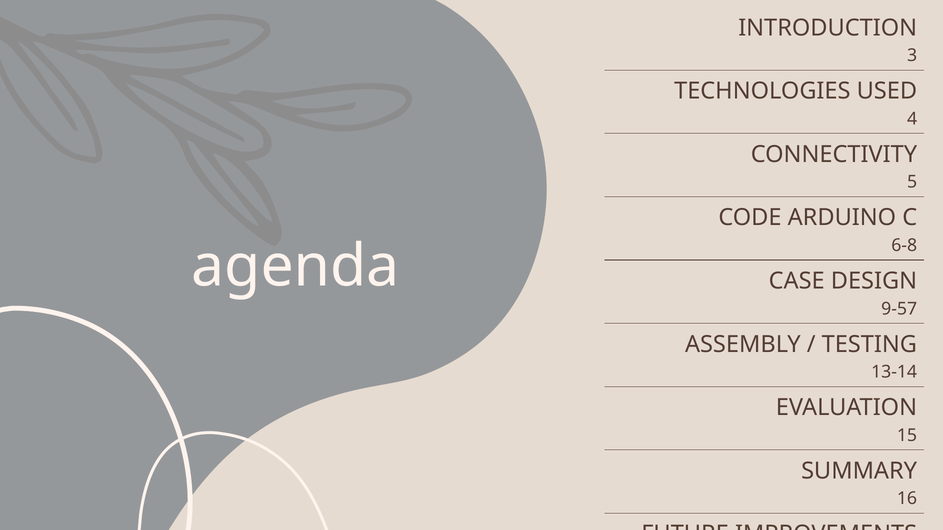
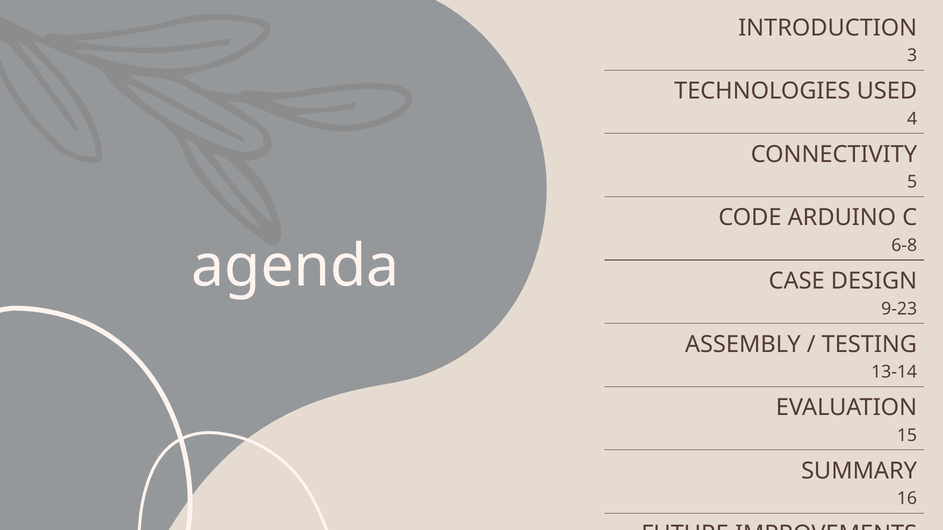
9-57: 9-57 -> 9-23 (899, 309)
